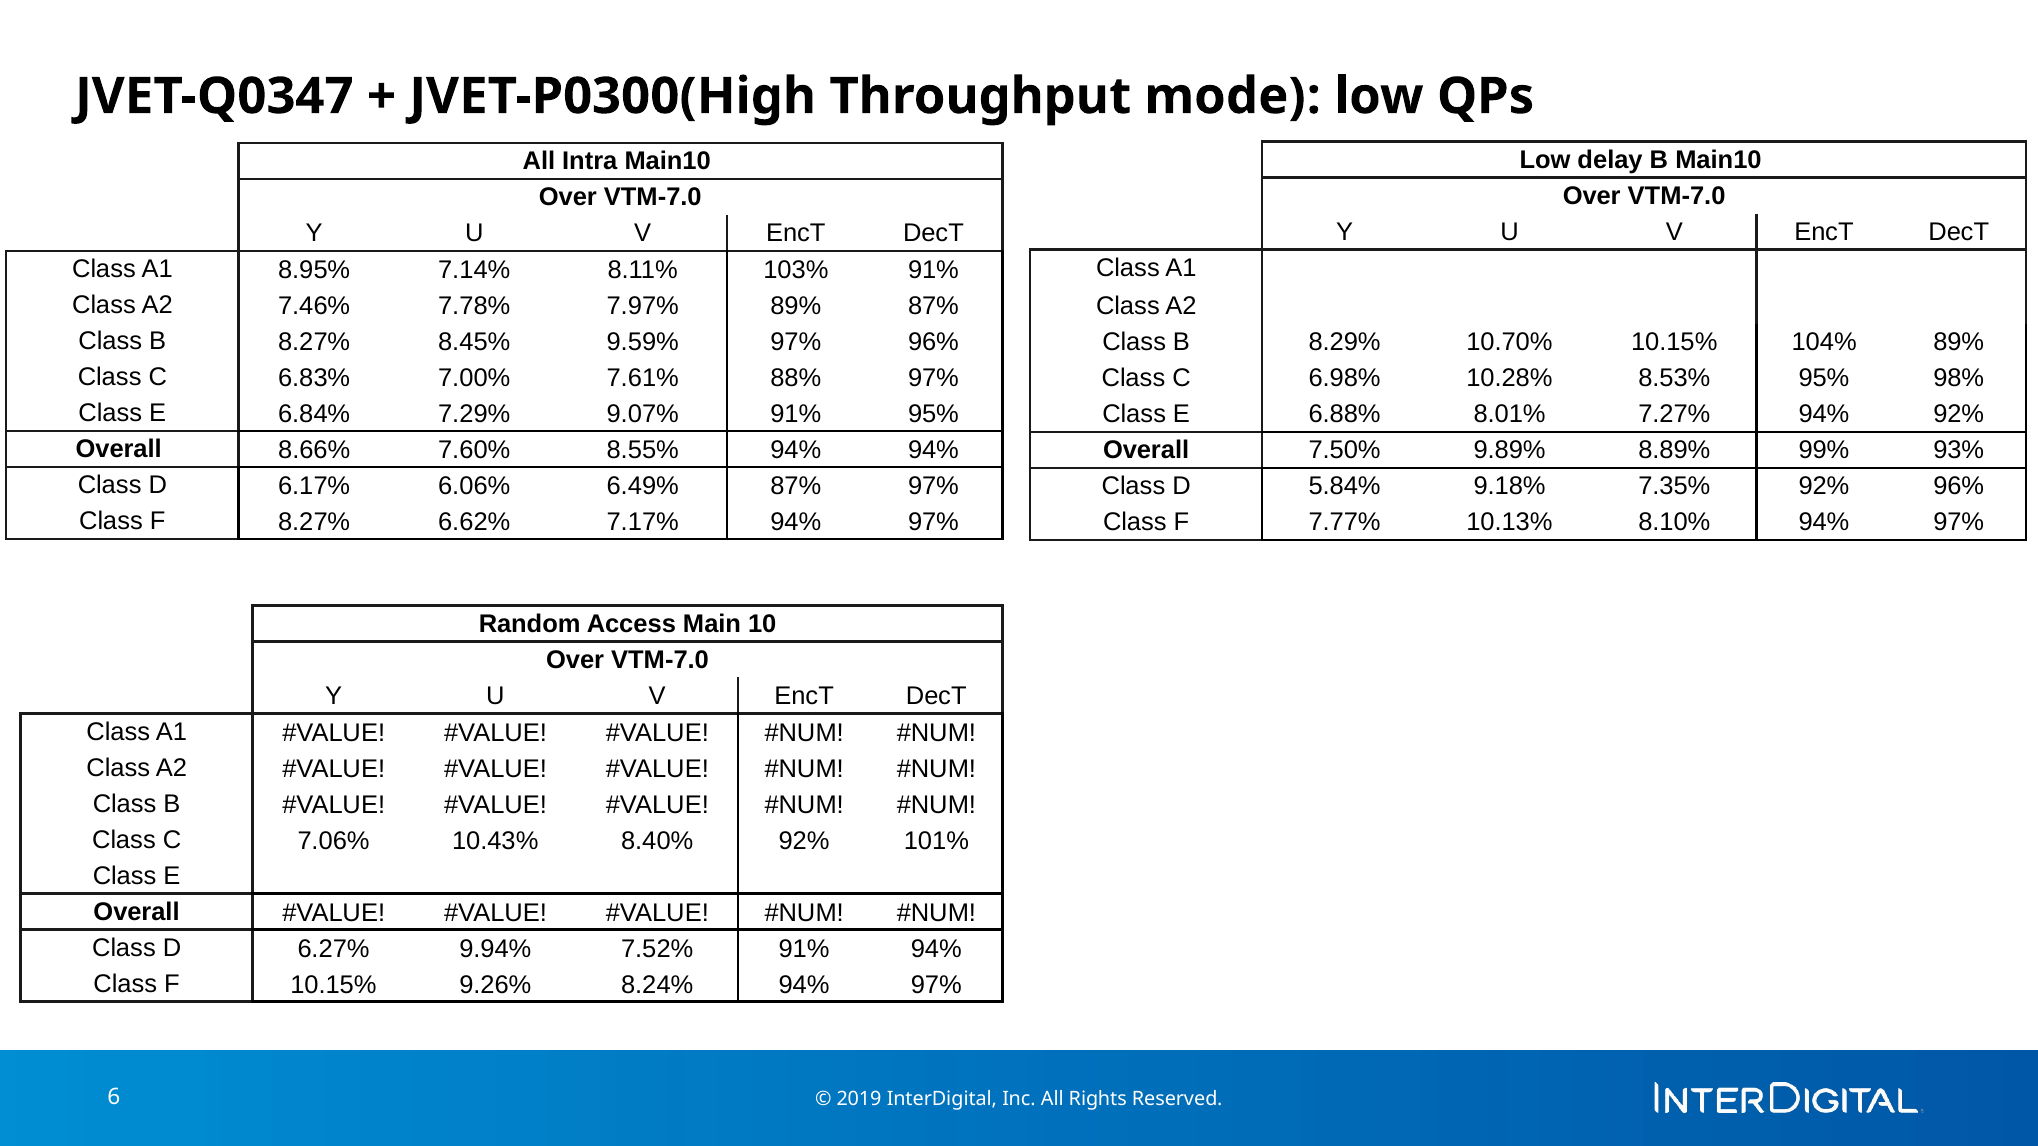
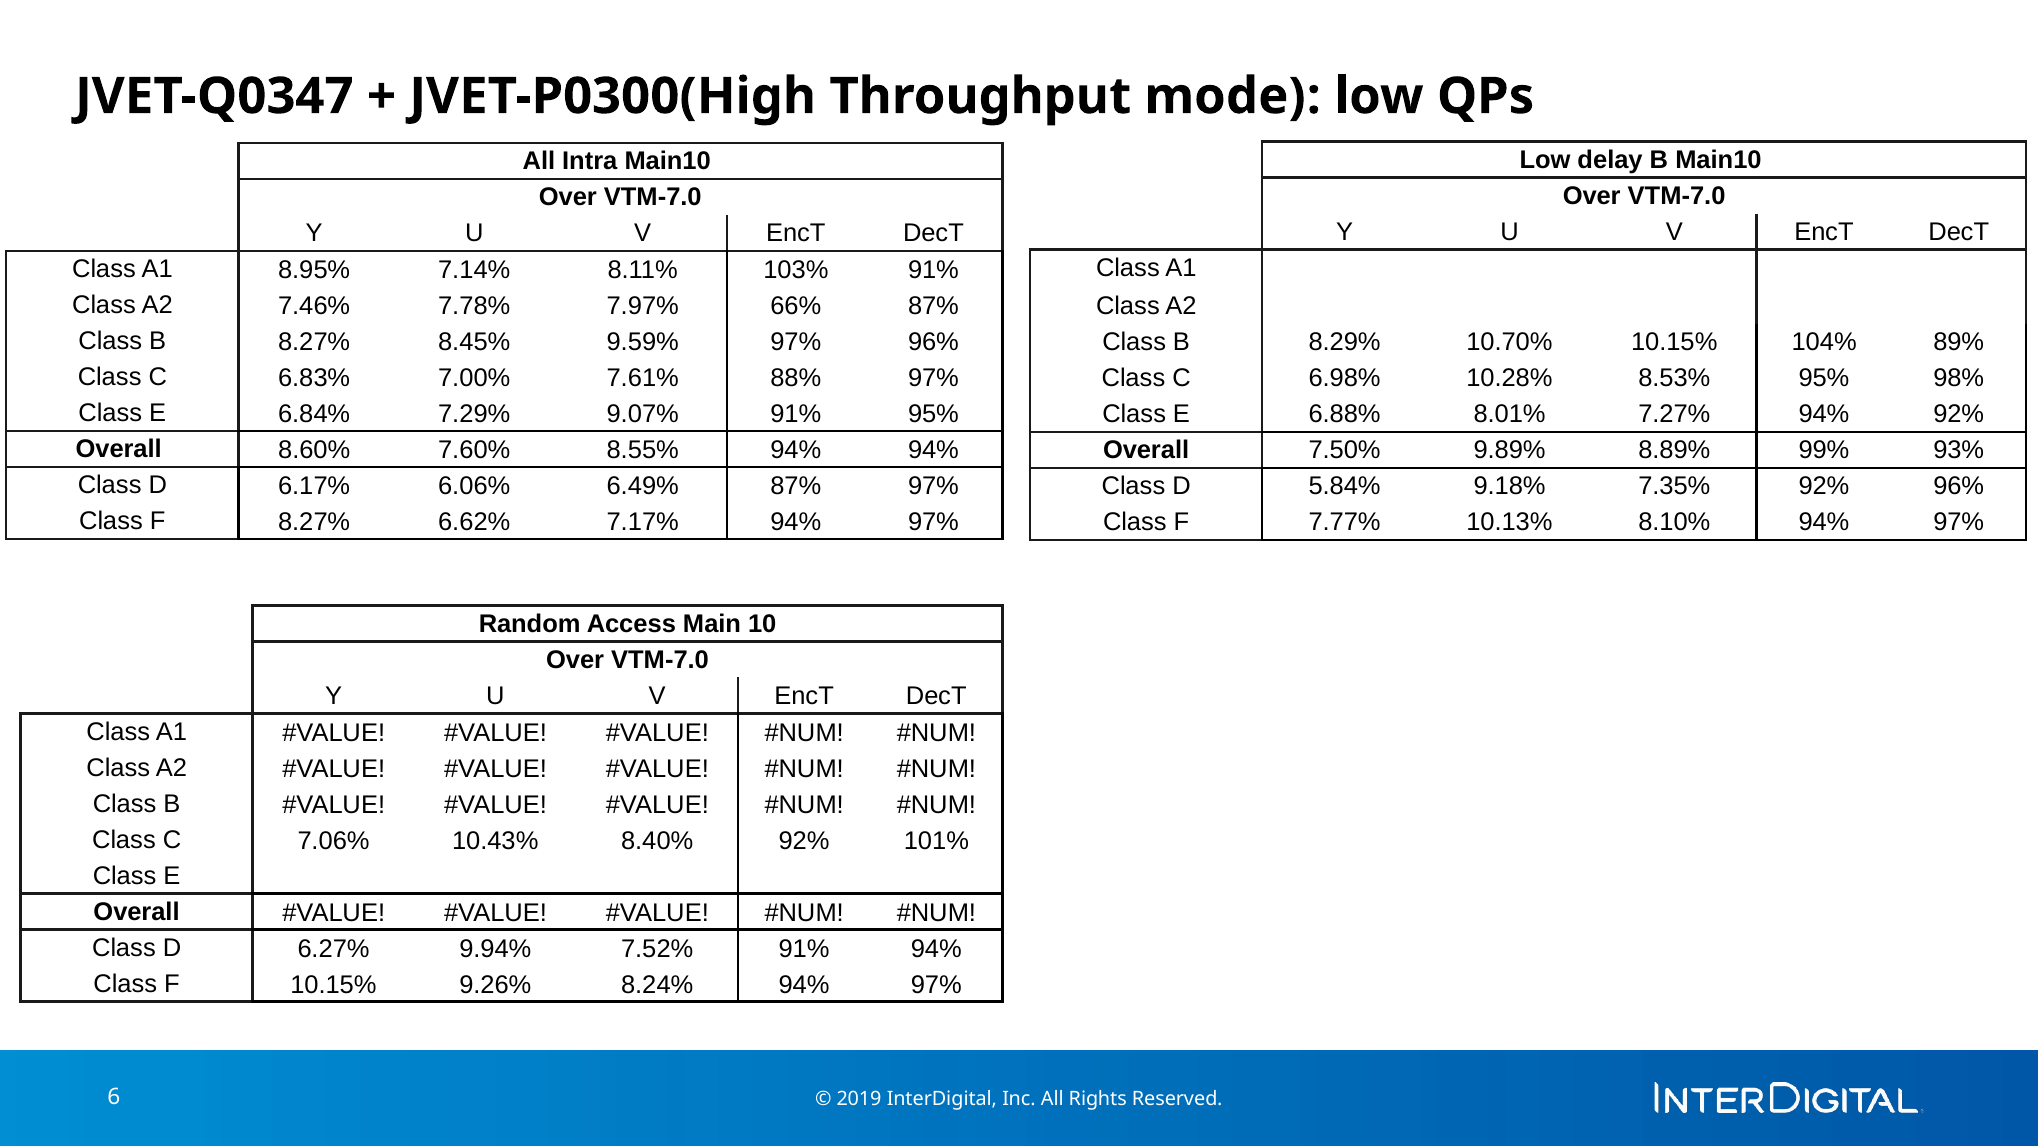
7.97% 89%: 89% -> 66% (796, 306)
8.66%: 8.66% -> 8.60% (314, 451)
